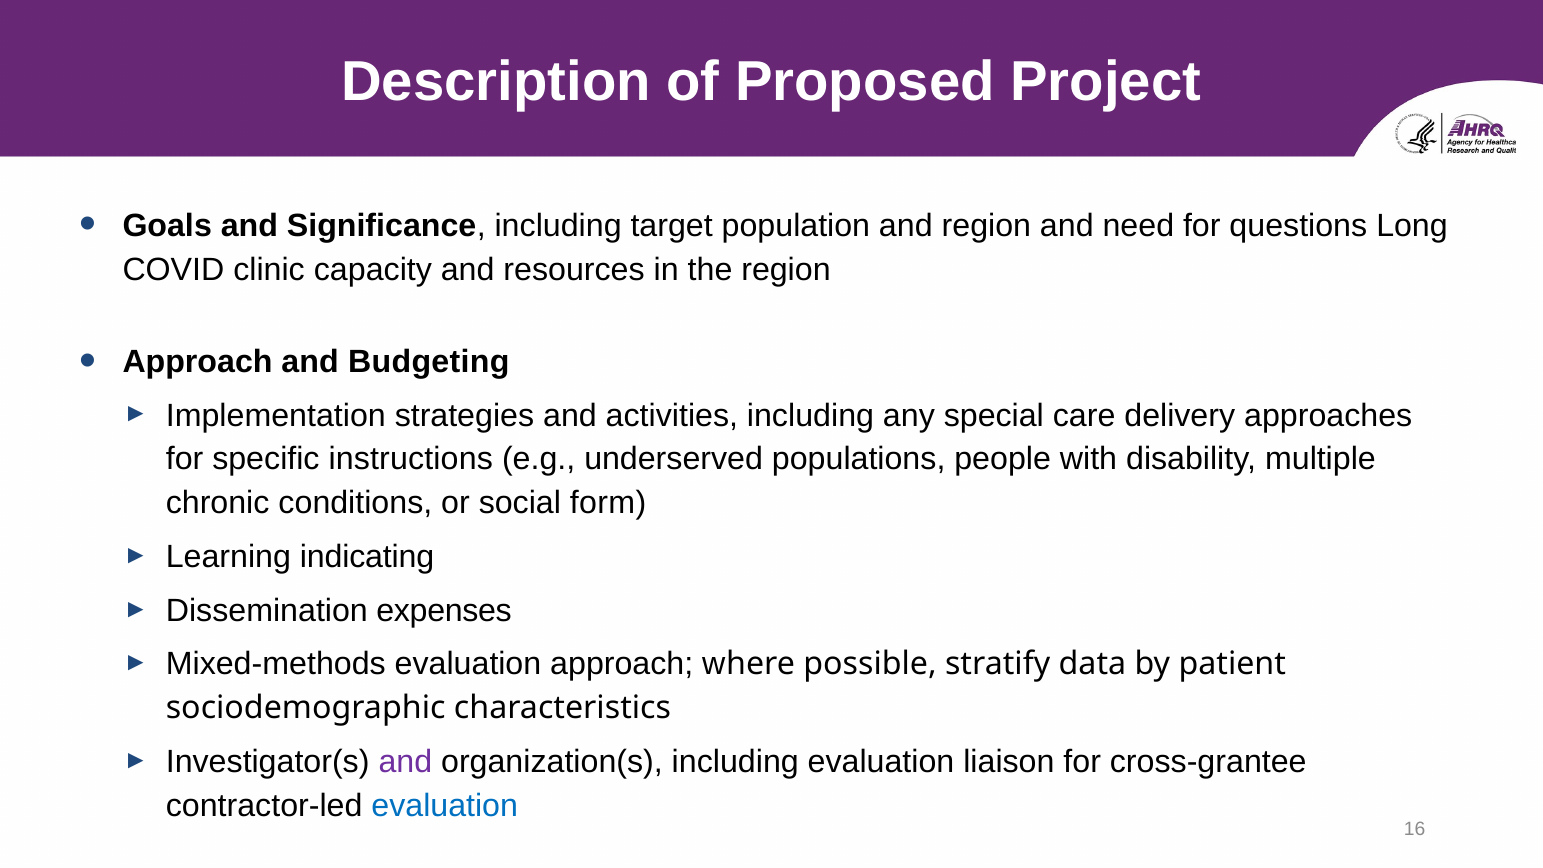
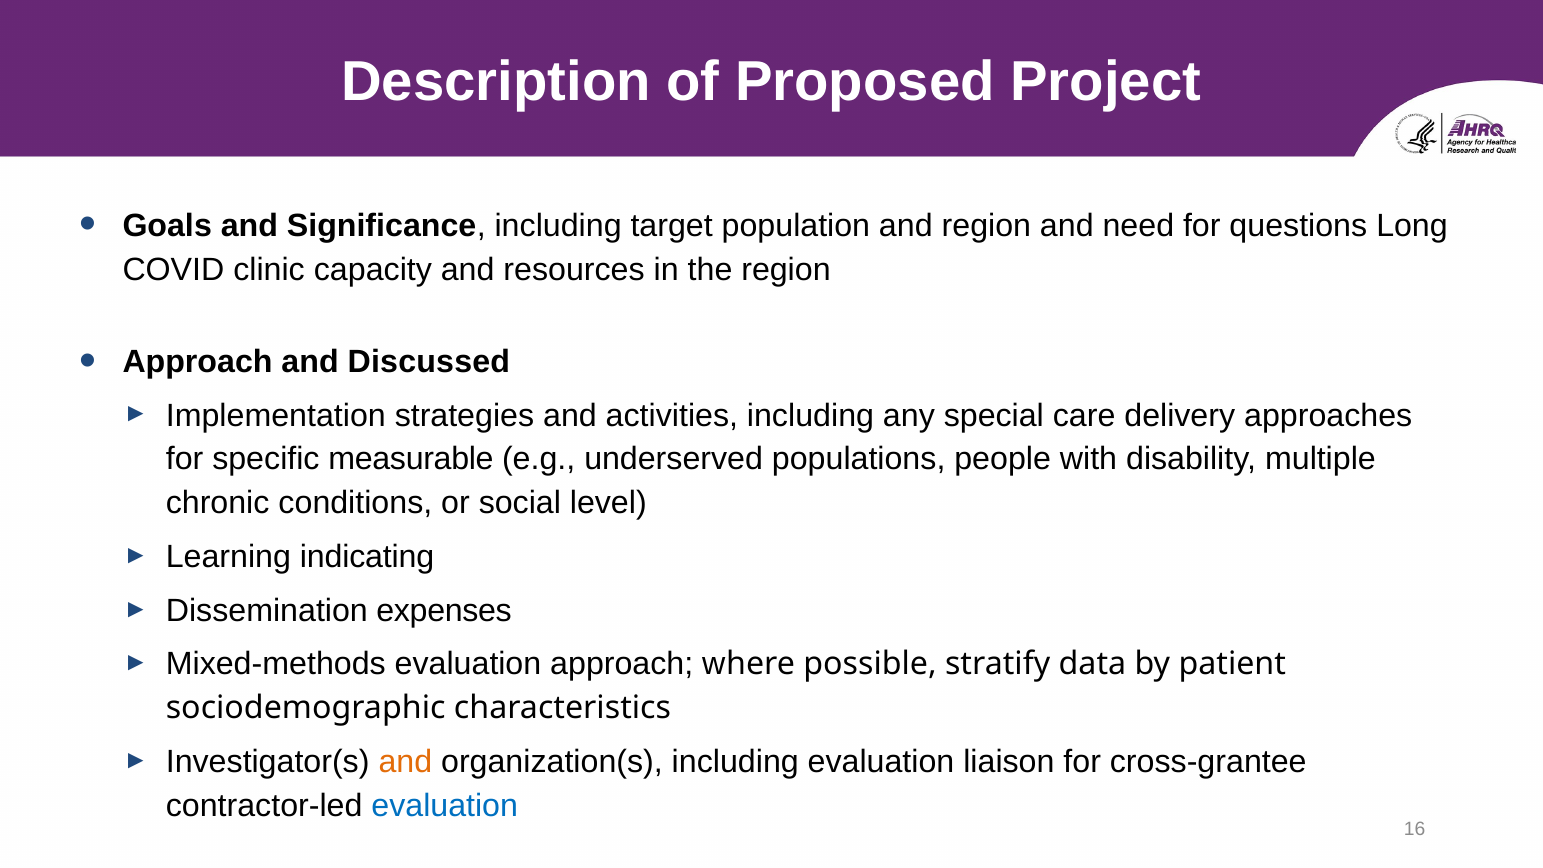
Budgeting: Budgeting -> Discussed (429, 362)
instructions: instructions -> measurable (411, 459)
form: form -> level (608, 503)
and colour: purple -> orange (405, 762)
